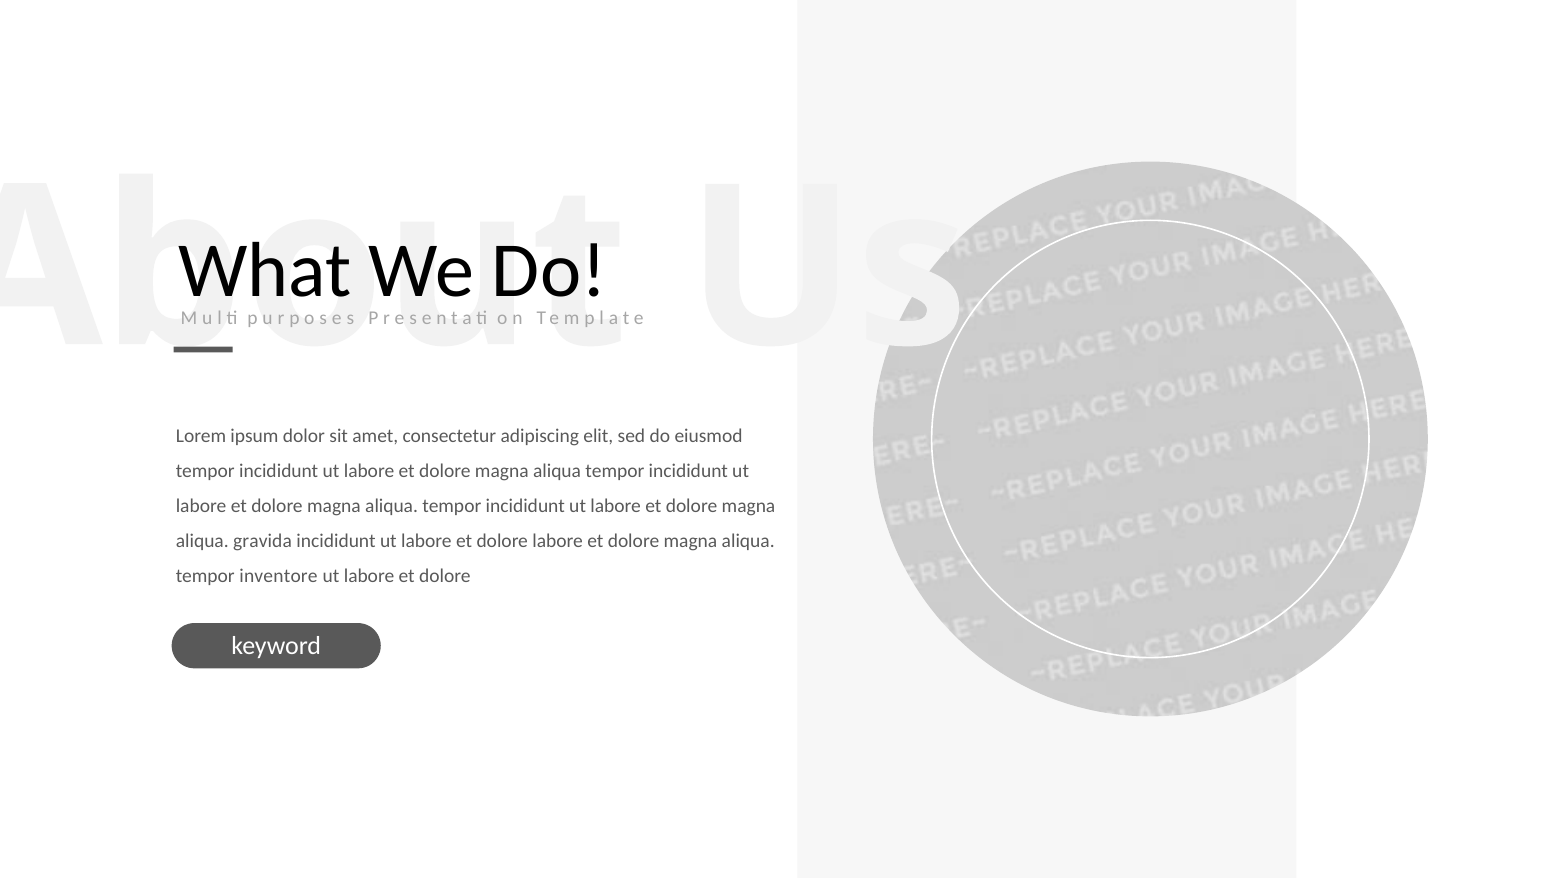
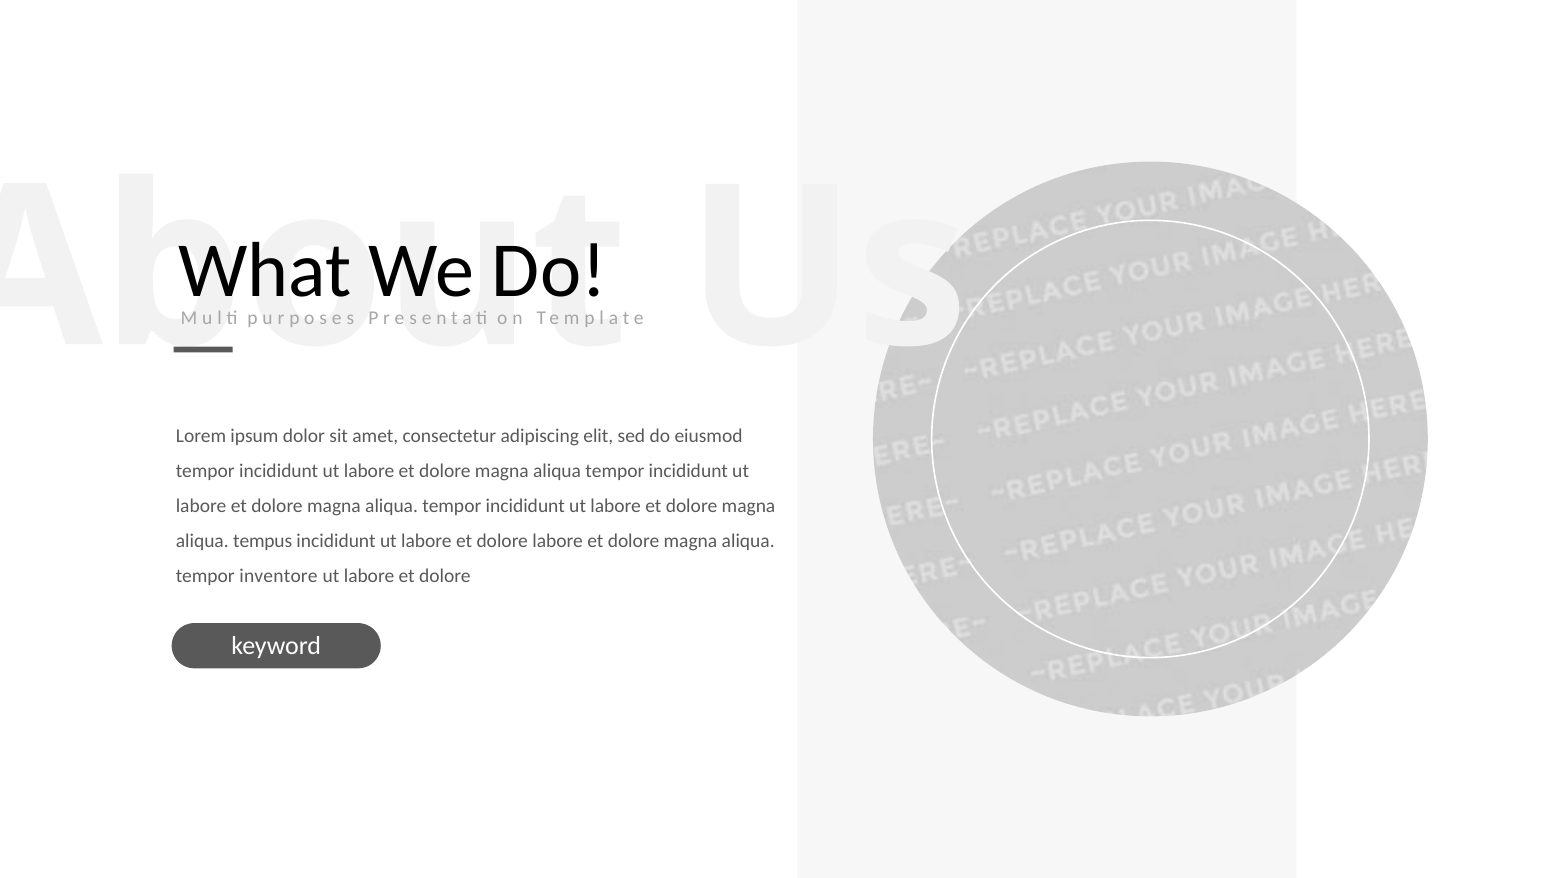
gravida: gravida -> tempus (263, 541)
